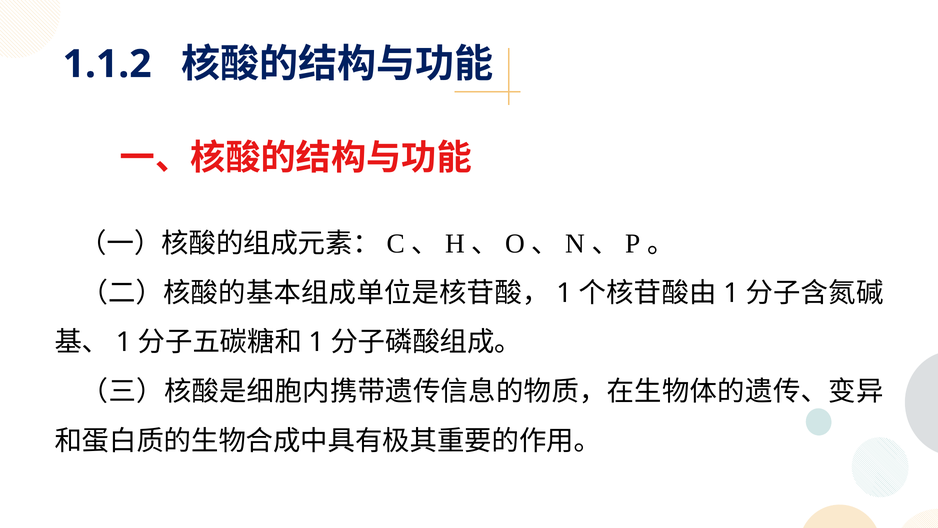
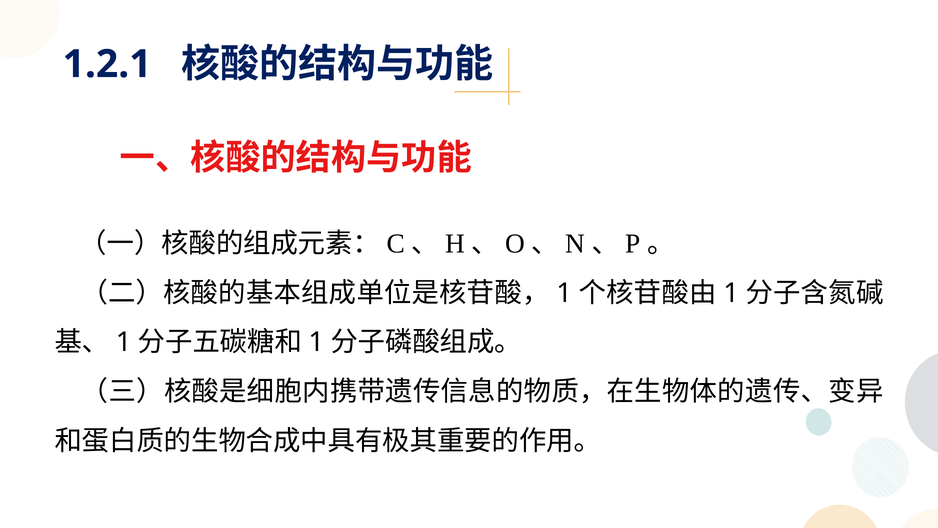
1.1.2: 1.1.2 -> 1.2.1 (107, 64)
